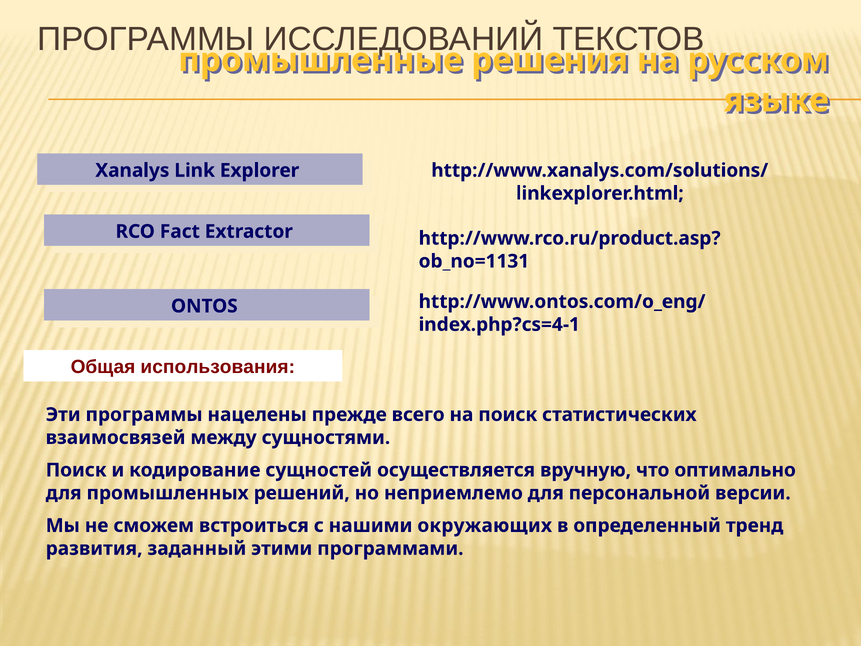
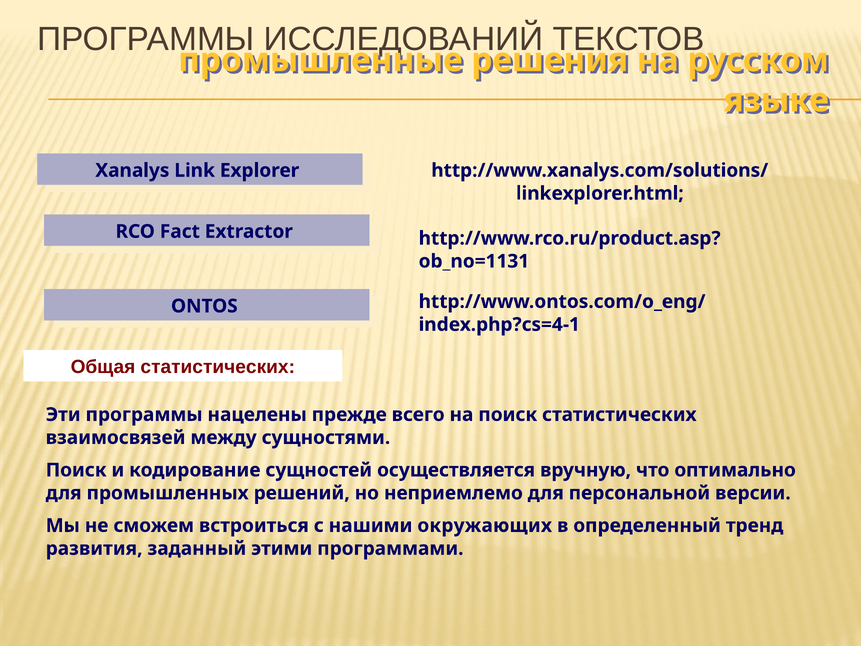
Общая использования: использования -> статистических (218, 367)
